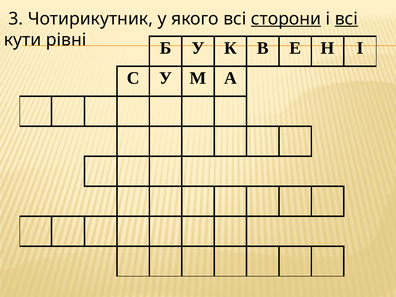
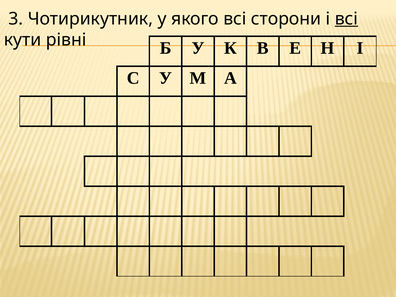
сторони underline: present -> none (286, 19)
